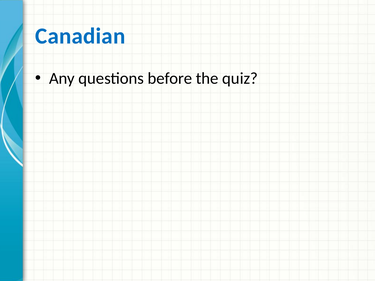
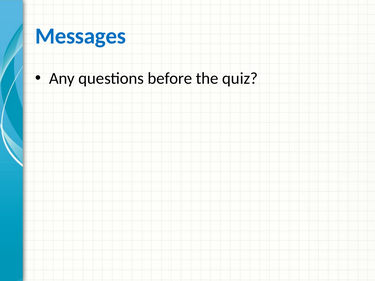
Canadian: Canadian -> Messages (80, 36)
